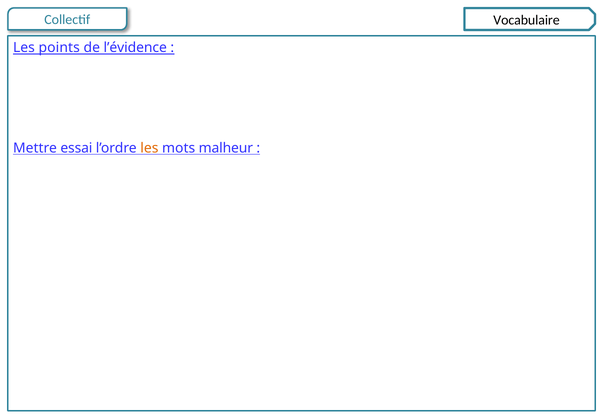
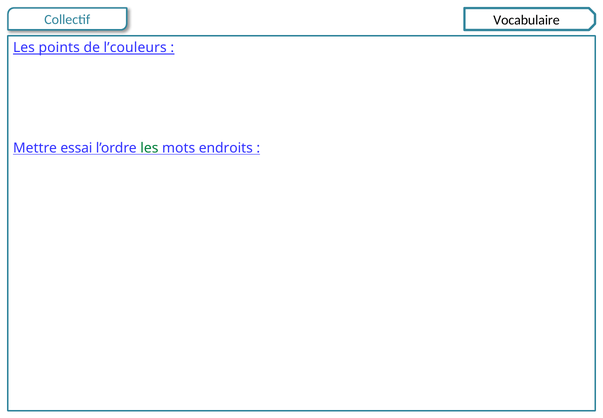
l’évidence: l’évidence -> l’couleurs (135, 48)
les colour: orange -> green (149, 148)
malheur: malheur -> endroits (226, 148)
